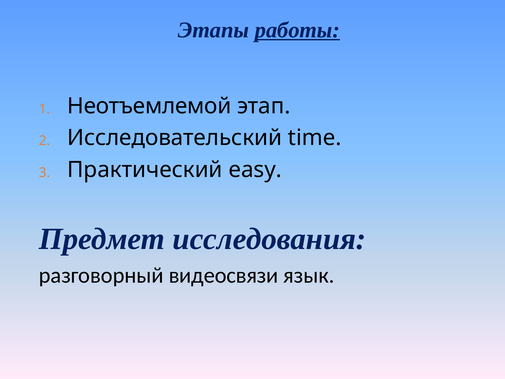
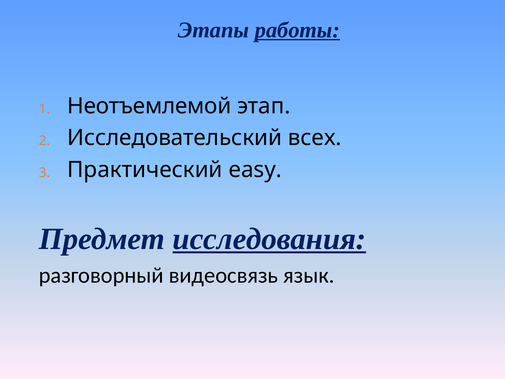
time: time -> всех (315, 138)
исследования underline: none -> present (269, 239)
видеосвязи: видеосвязи -> видеосвязь (223, 275)
